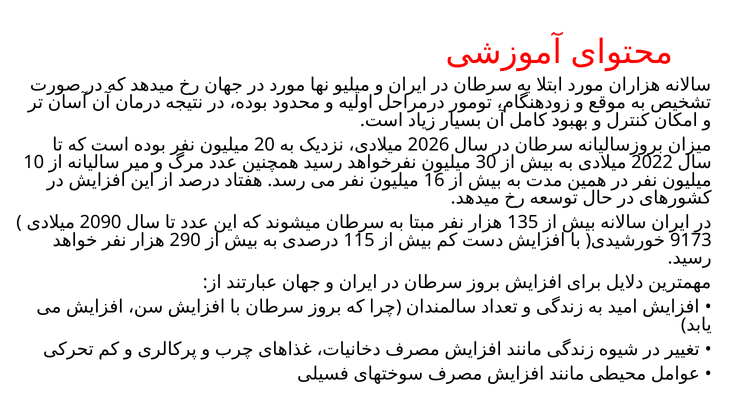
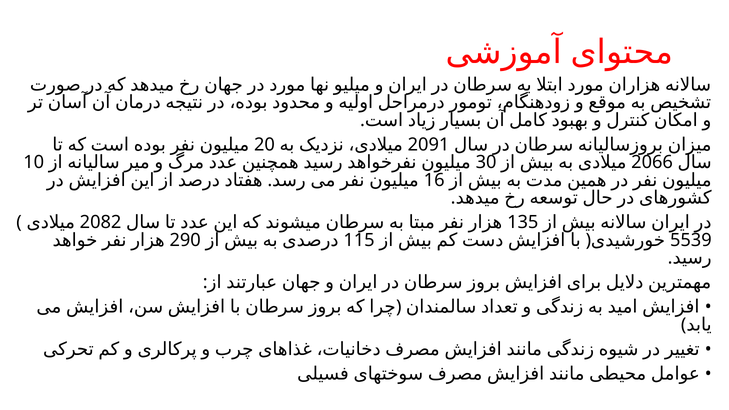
2026: 2026 -> 2091 (429, 145)
2022: 2022 -> 2066 (652, 162)
2090: 2090 -> 2082 (101, 222)
9173: 9173 -> 5539 (691, 240)
